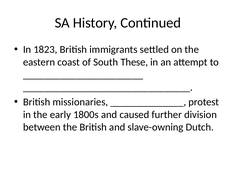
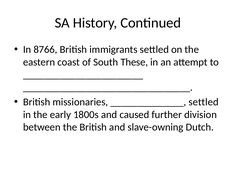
1823: 1823 -> 8766 (45, 50)
protest: protest -> settled (204, 102)
